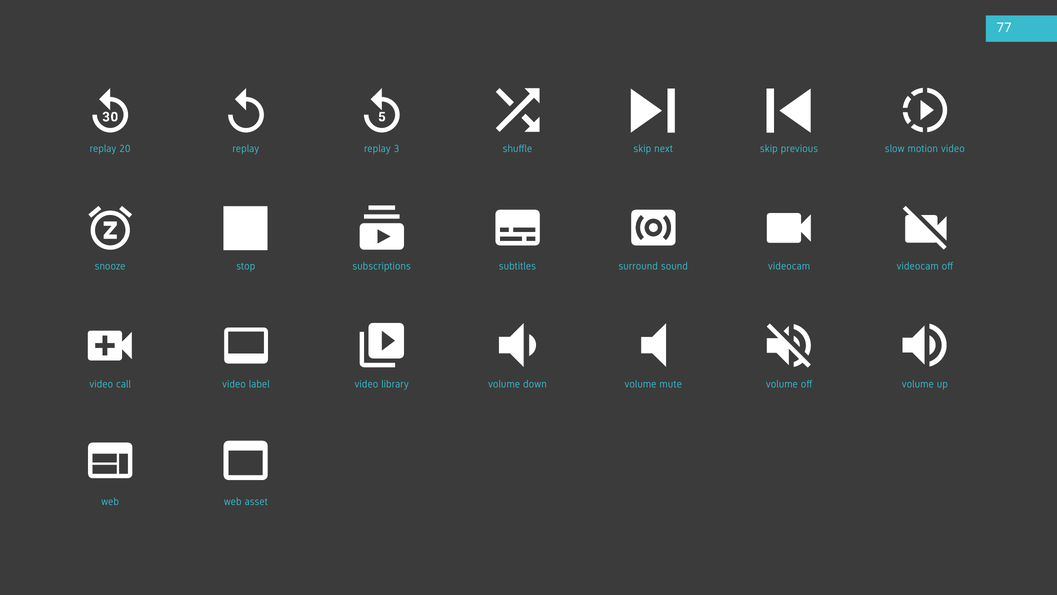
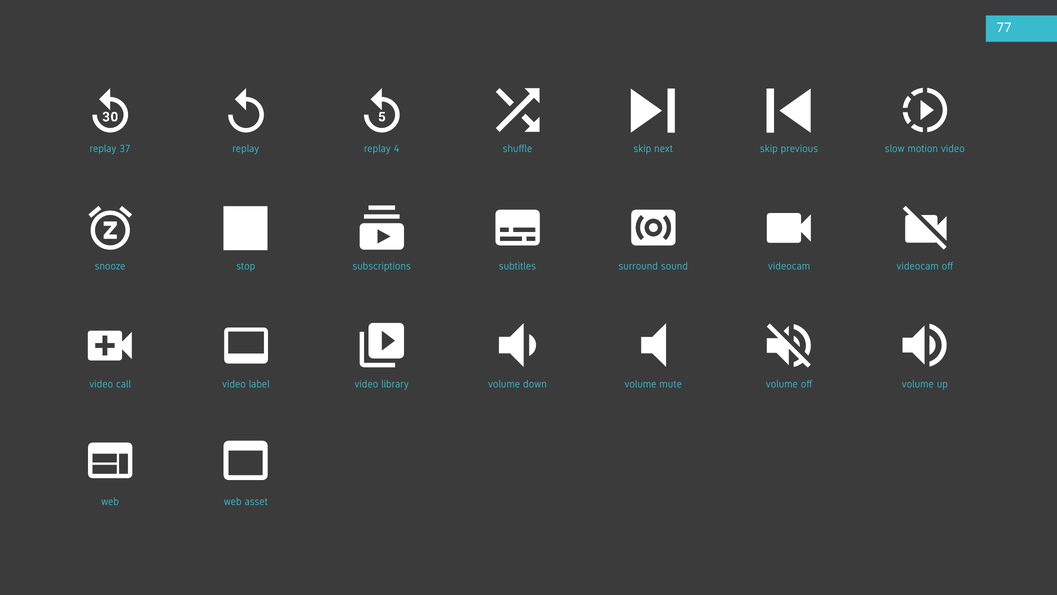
20: 20 -> 37 (125, 149)
3: 3 -> 4 (397, 149)
